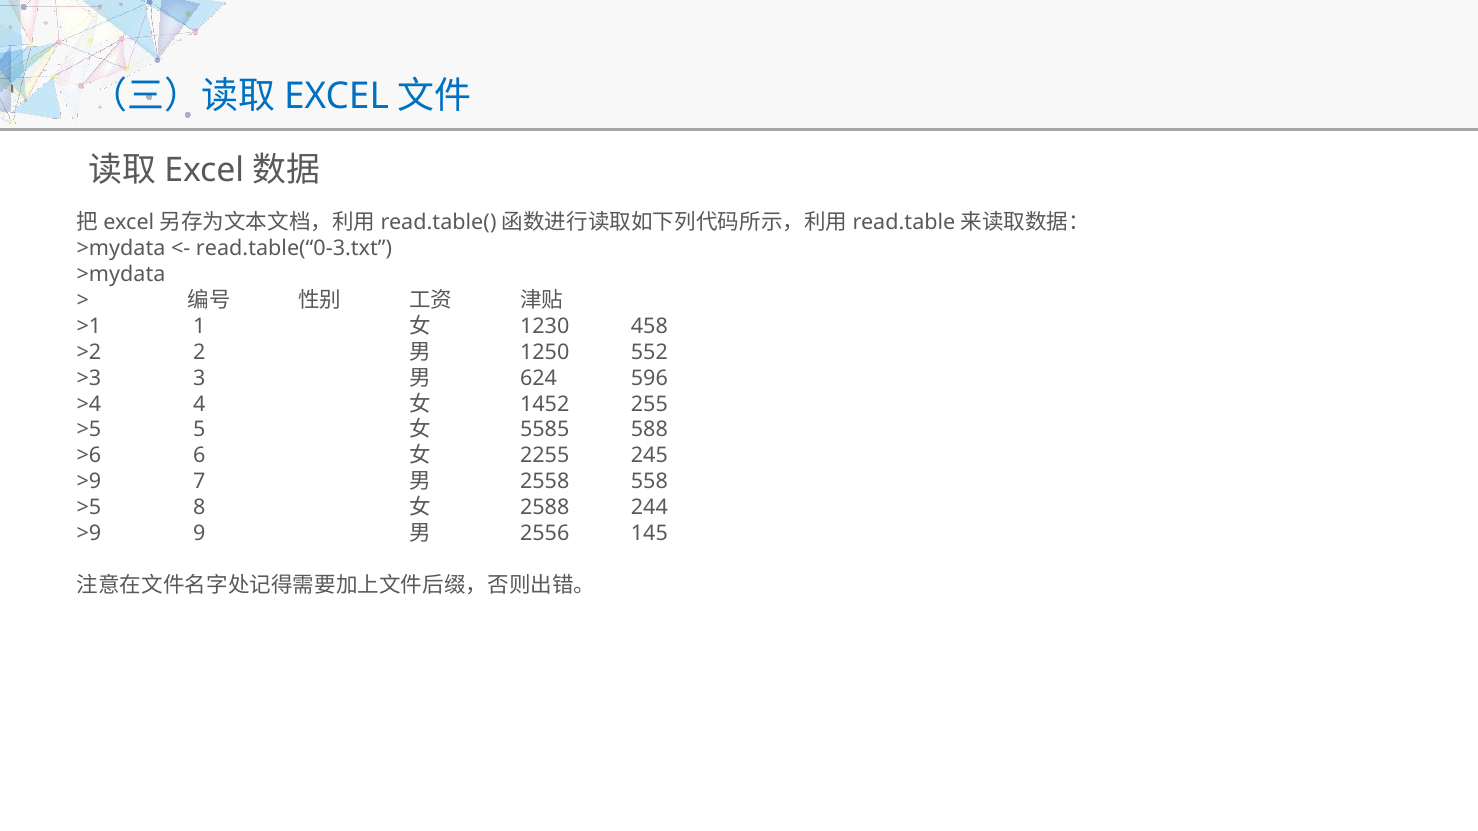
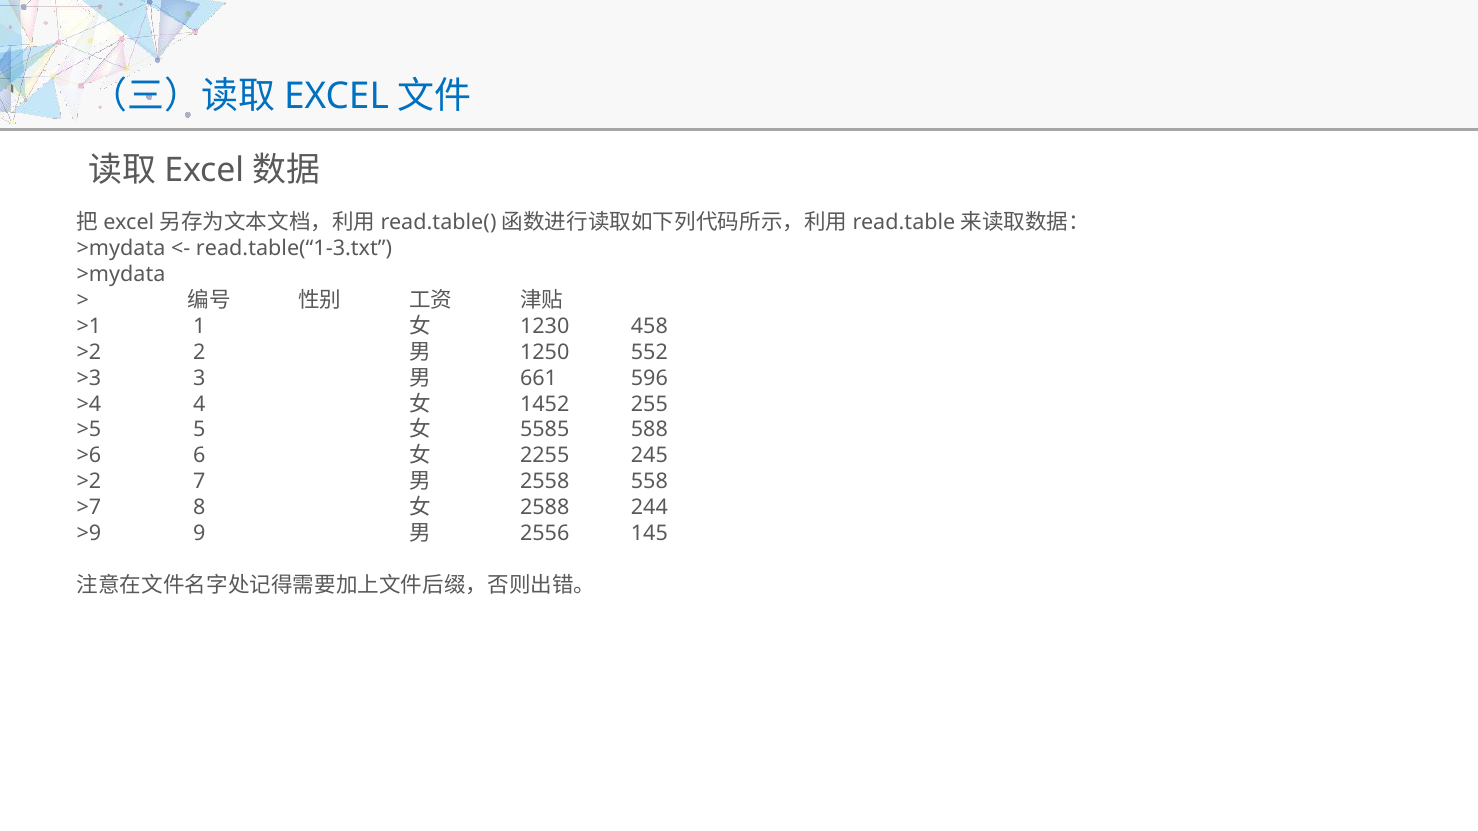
read.table(“0-3.txt: read.table(“0-3.txt -> read.table(“1-3.txt (294, 249)
624: 624 -> 661 (539, 378)
>9: >9 -> >2 (89, 482)
>5: >5 -> >7 (89, 508)
